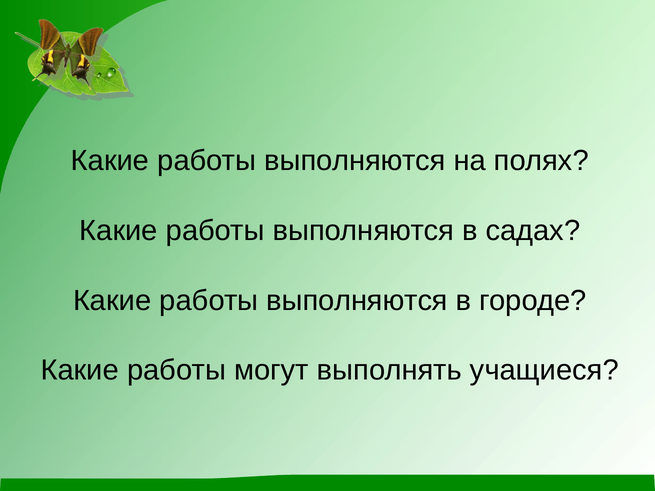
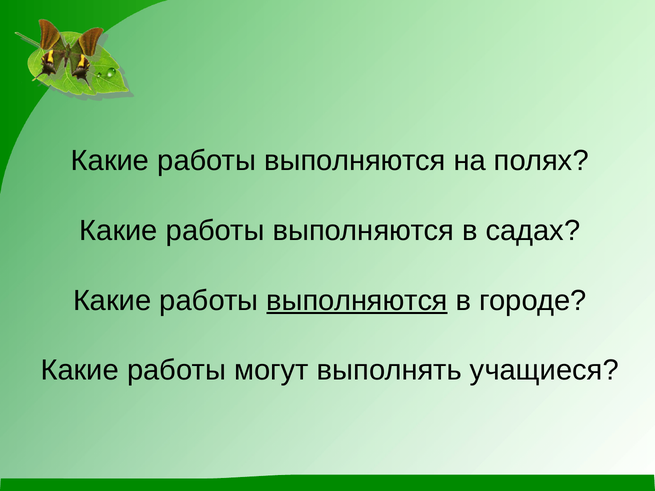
выполняются underline: none -> present (357, 301)
